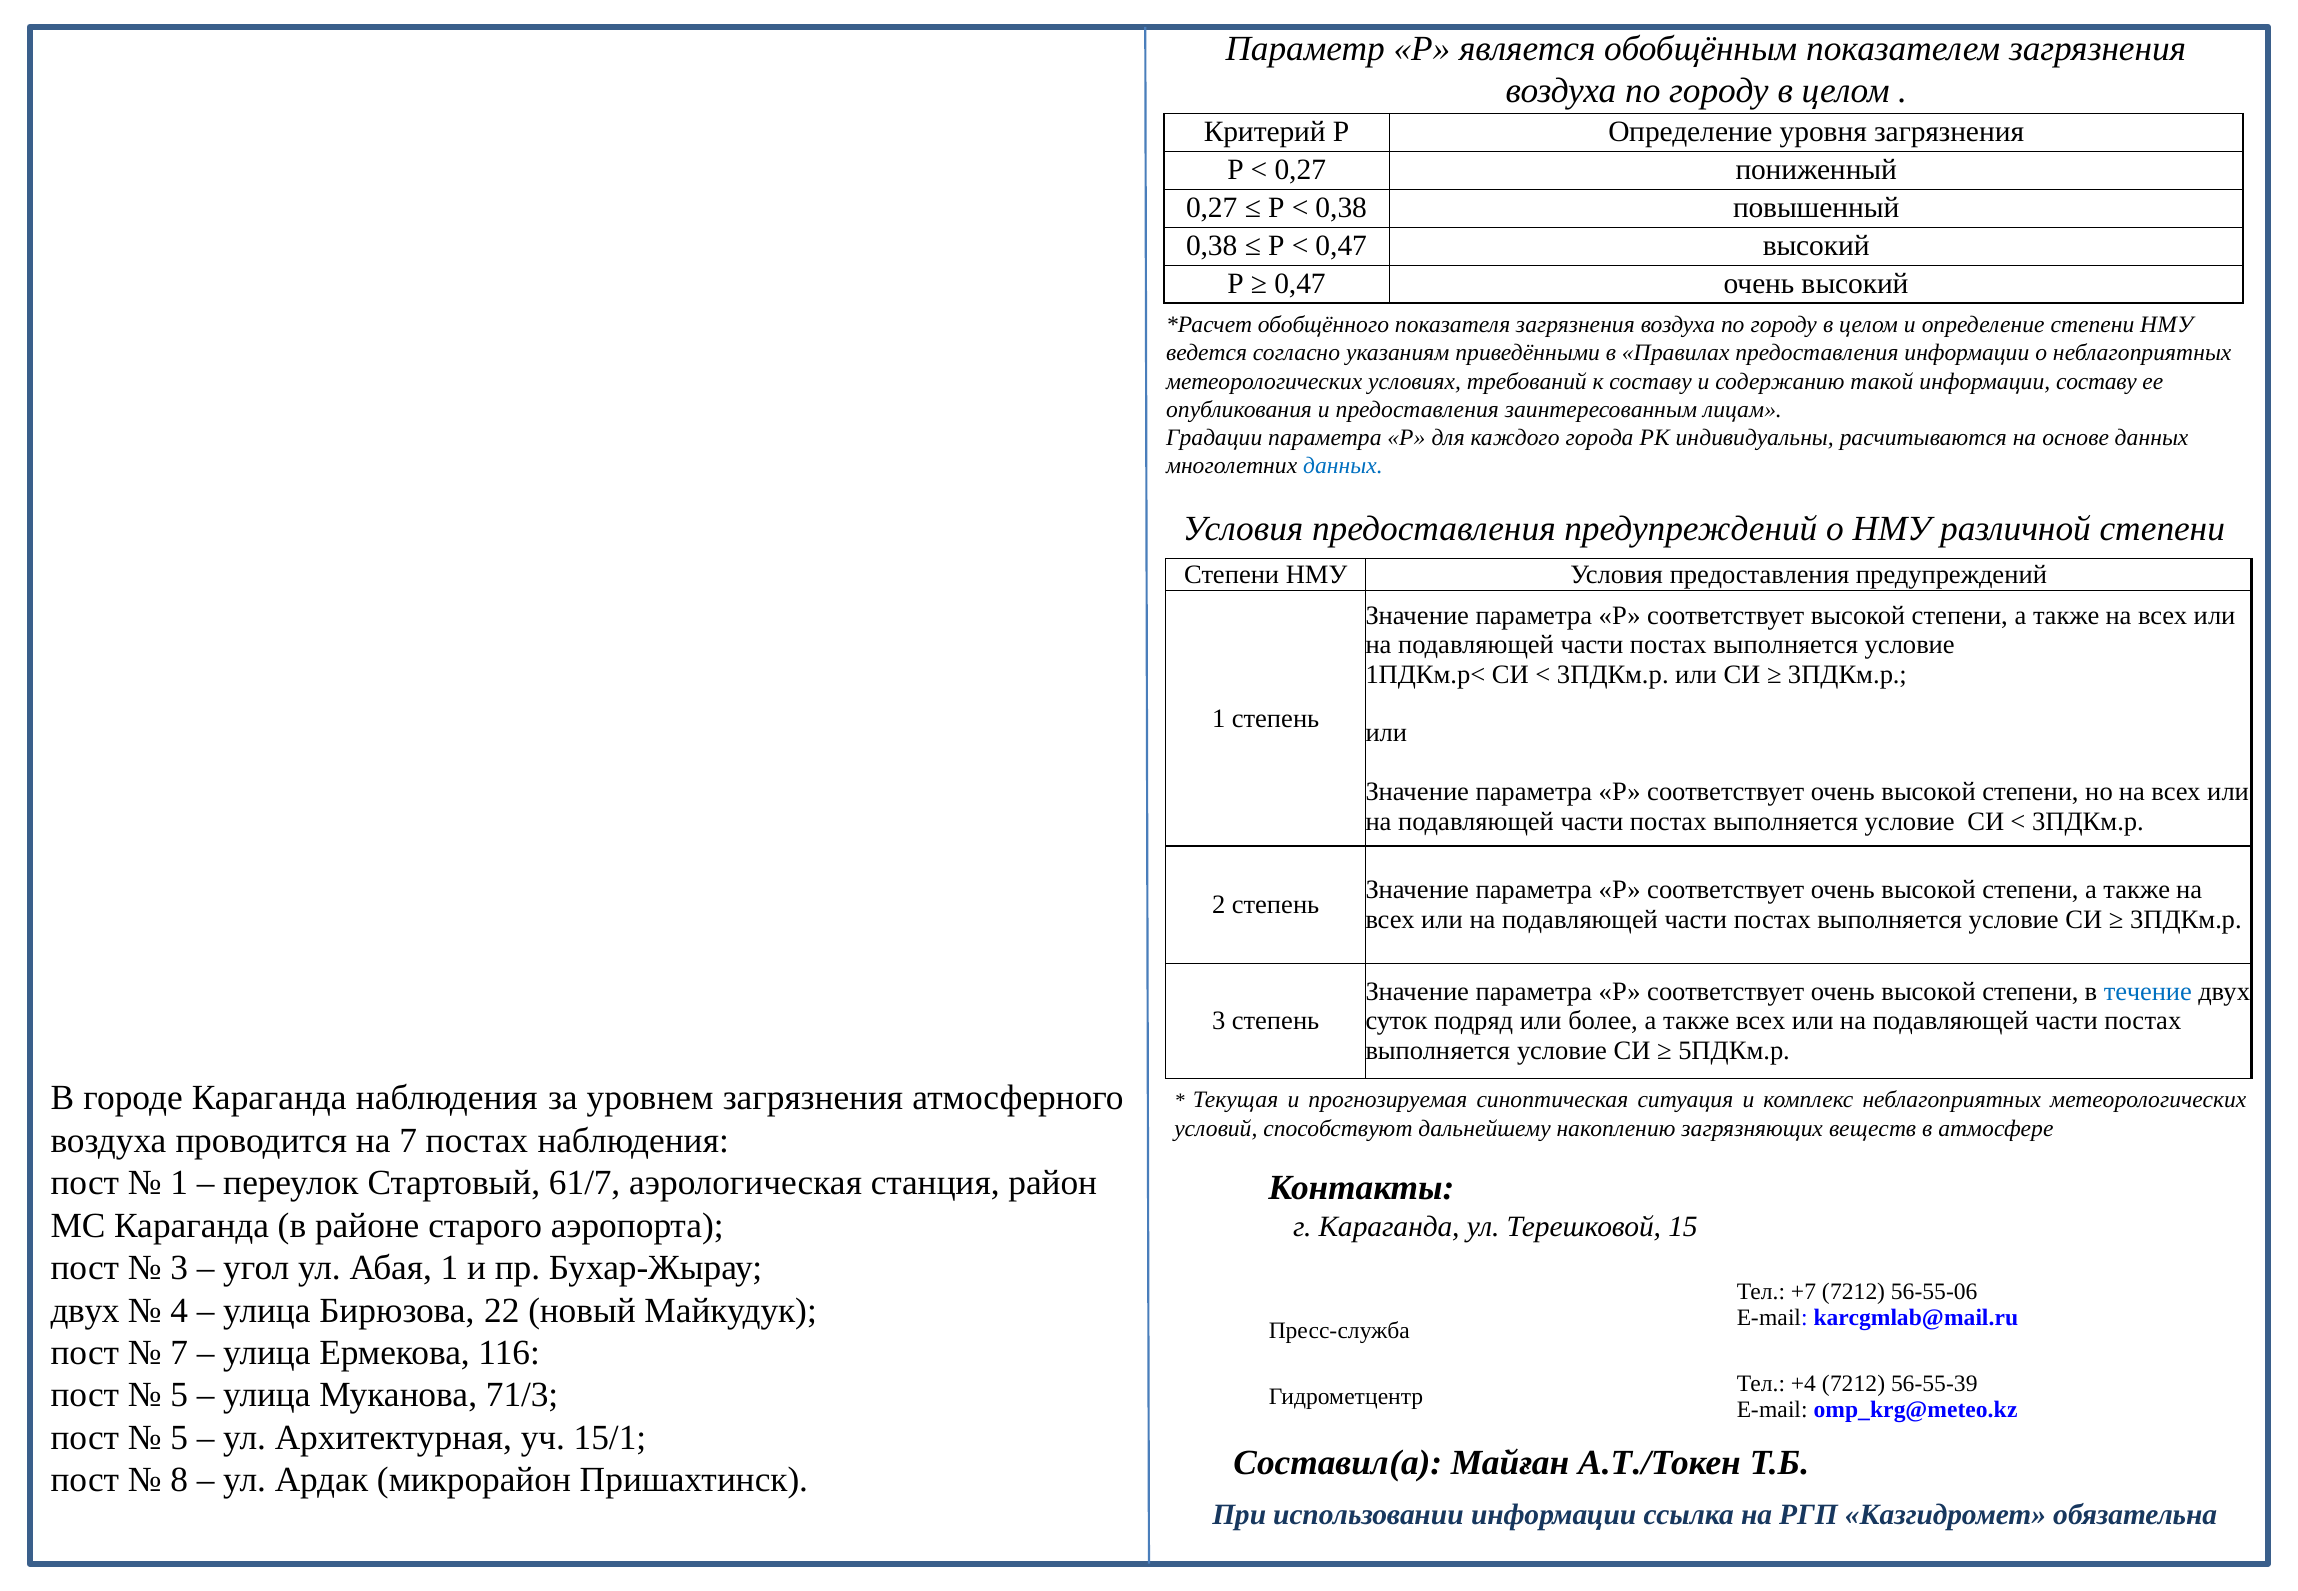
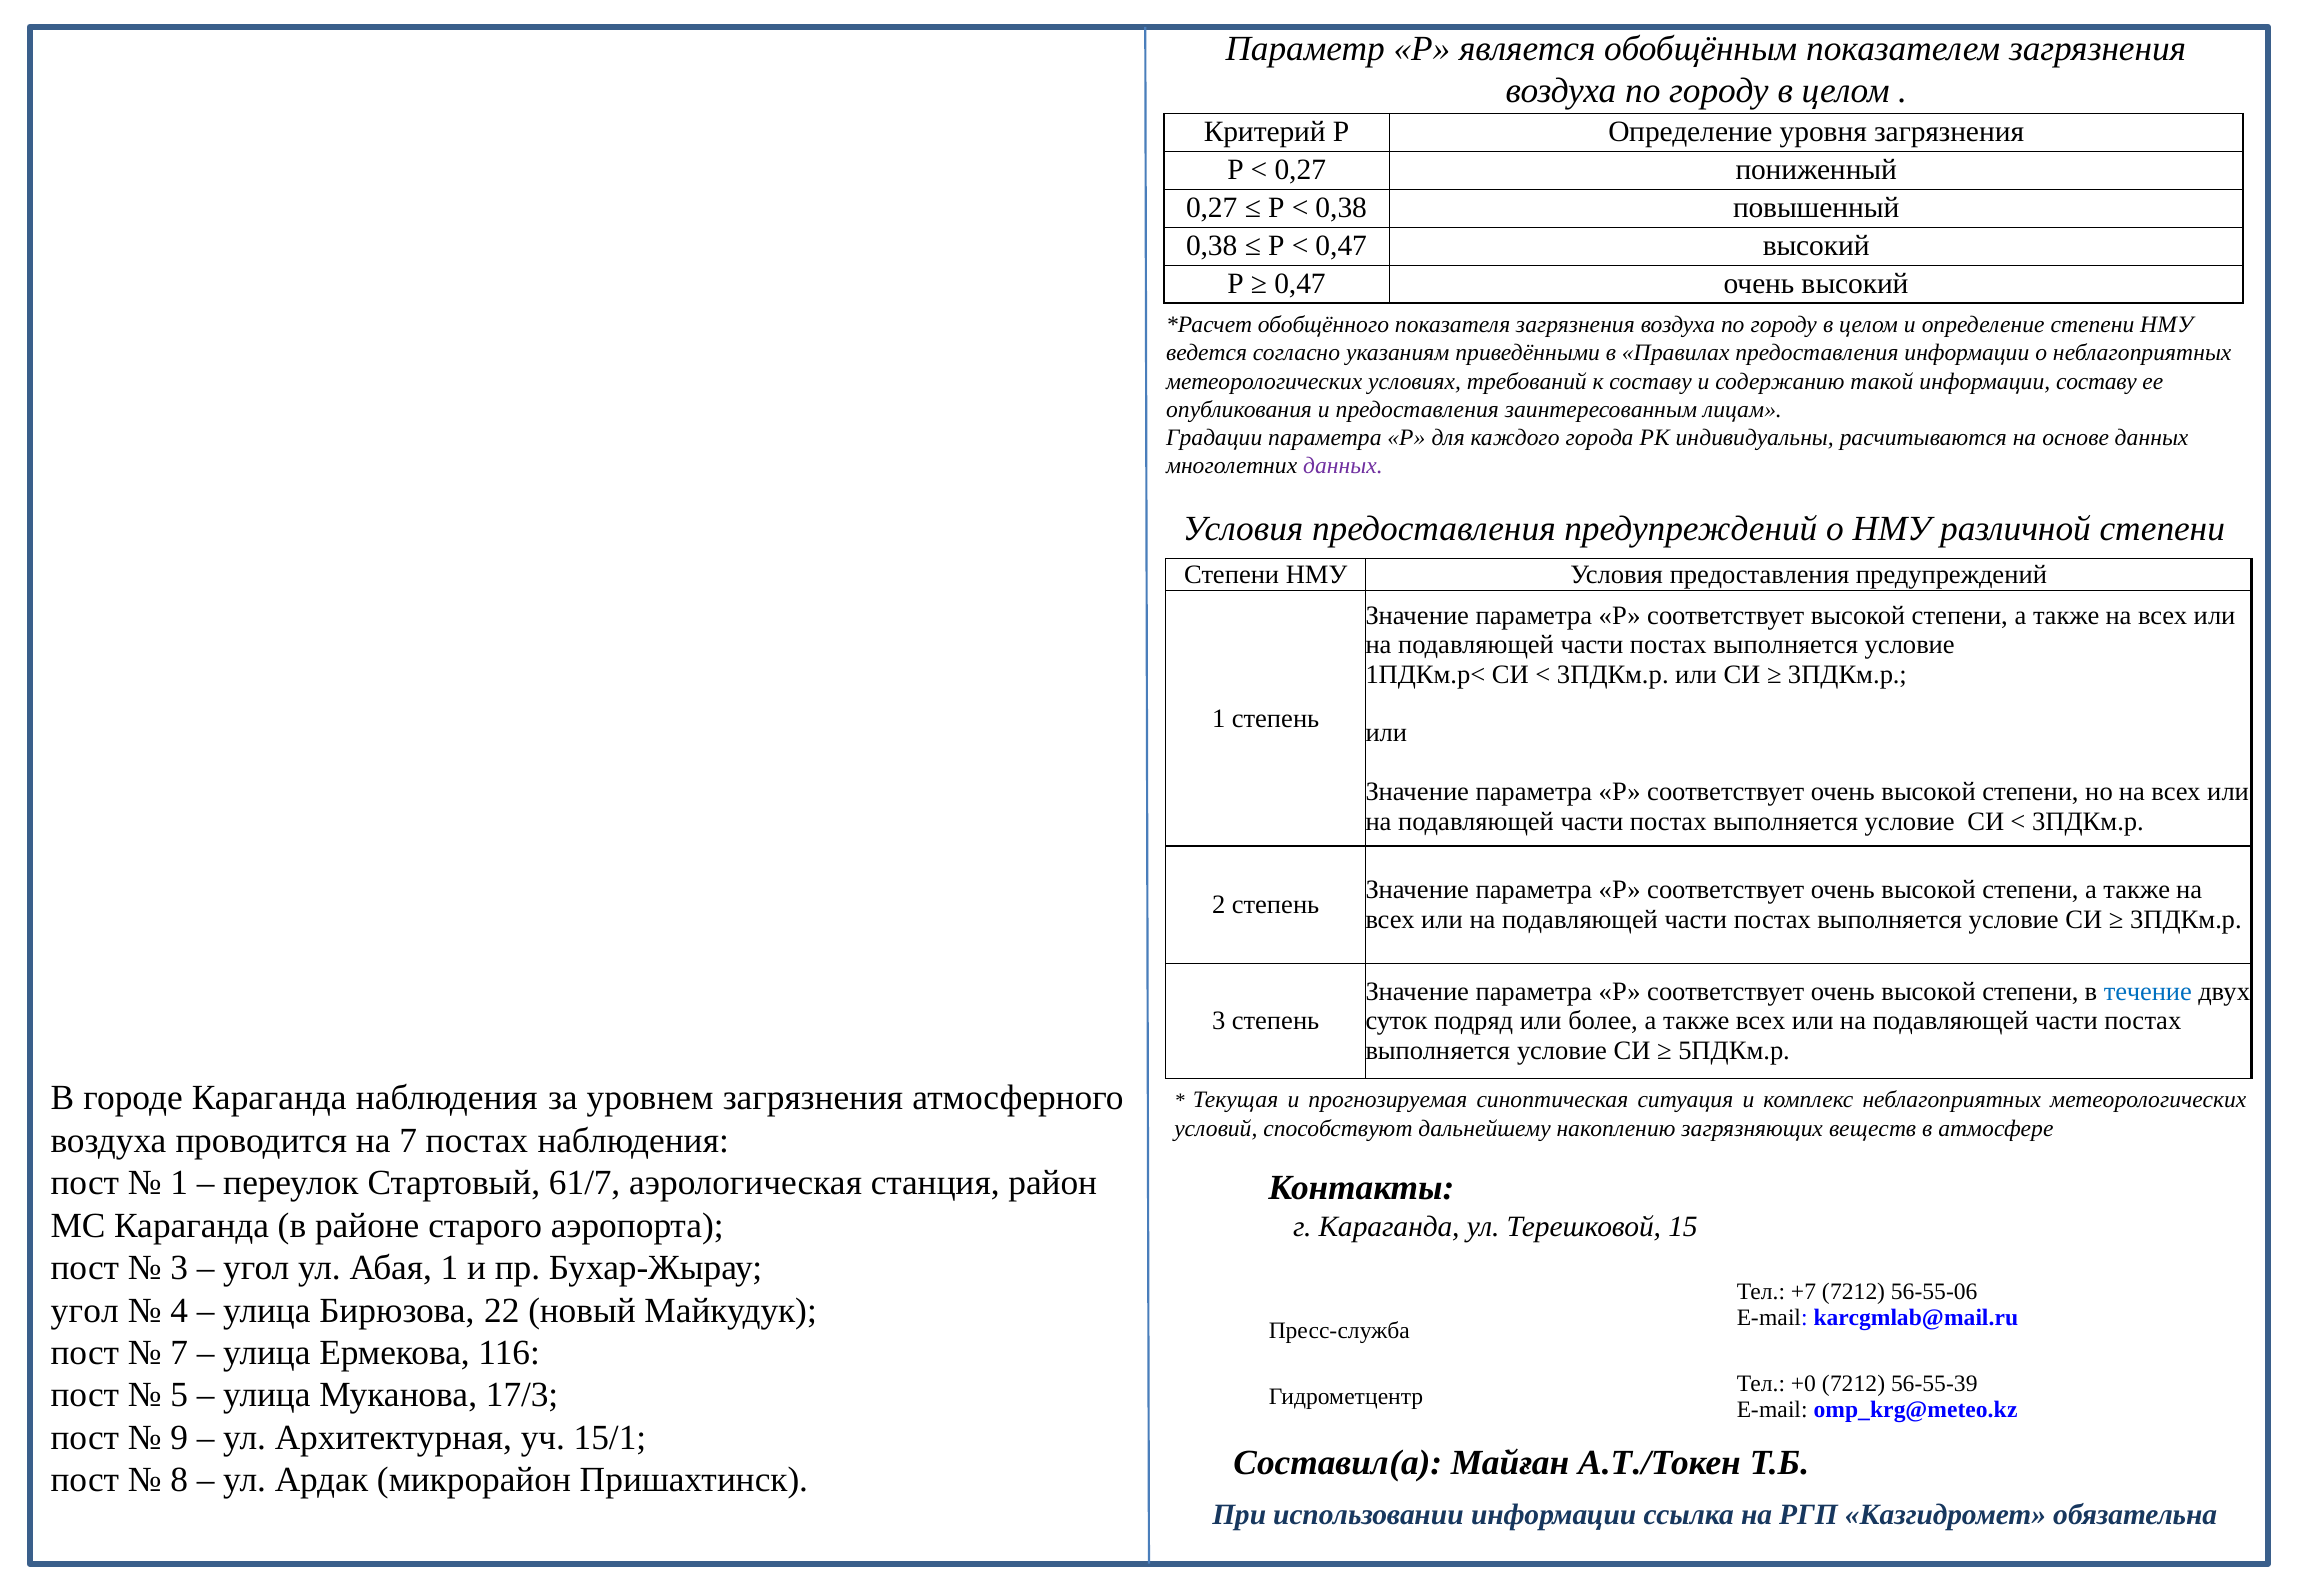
данных colour: blue -> purple (1343, 466)
двух: двух -> угол (85, 1310)
+4: +4 -> +0 (1803, 1384)
71/3: 71/3 -> 17/3 (522, 1395)
5: 5 -> 9 (179, 1438)
